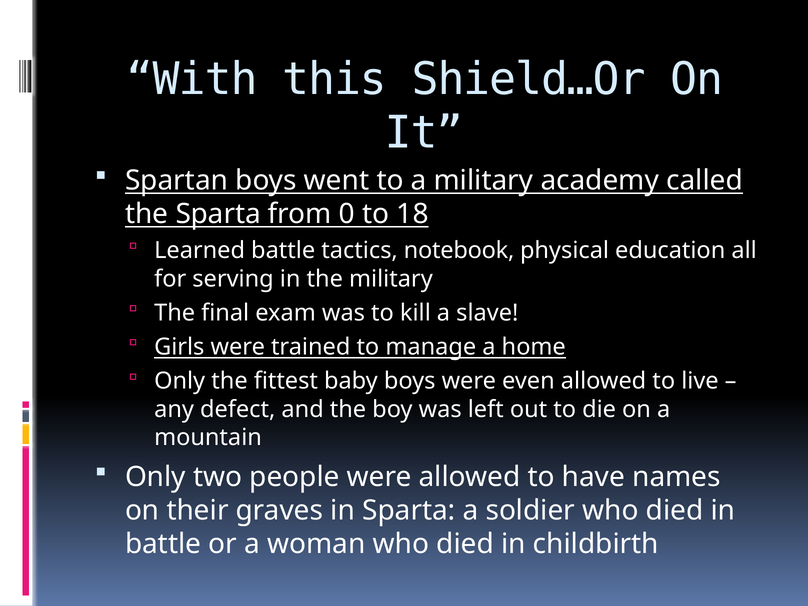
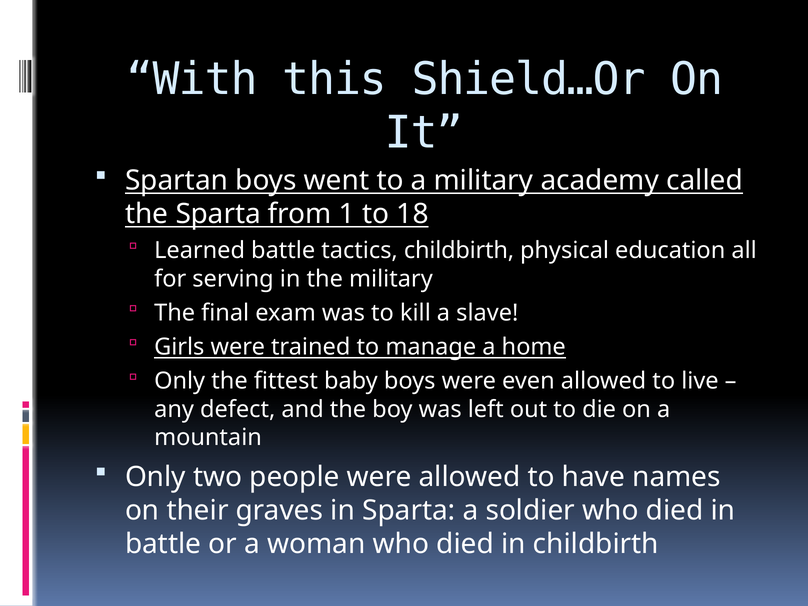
0: 0 -> 1 (347, 214)
tactics notebook: notebook -> childbirth (459, 250)
